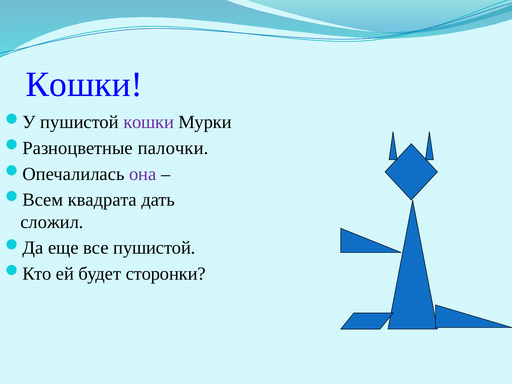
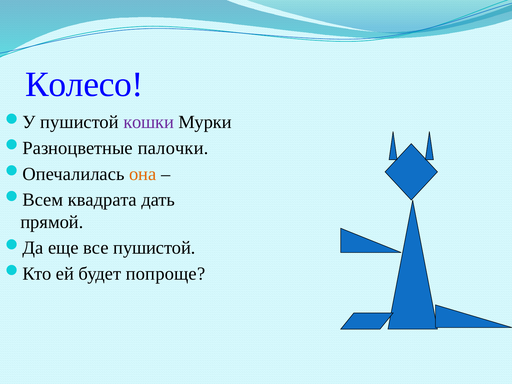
Кошки: Кошки -> Колесо (84, 85)
она colour: purple -> orange (143, 174)
сложил: сложил -> прямой (52, 222)
сторонки: сторонки -> попроще (166, 274)
